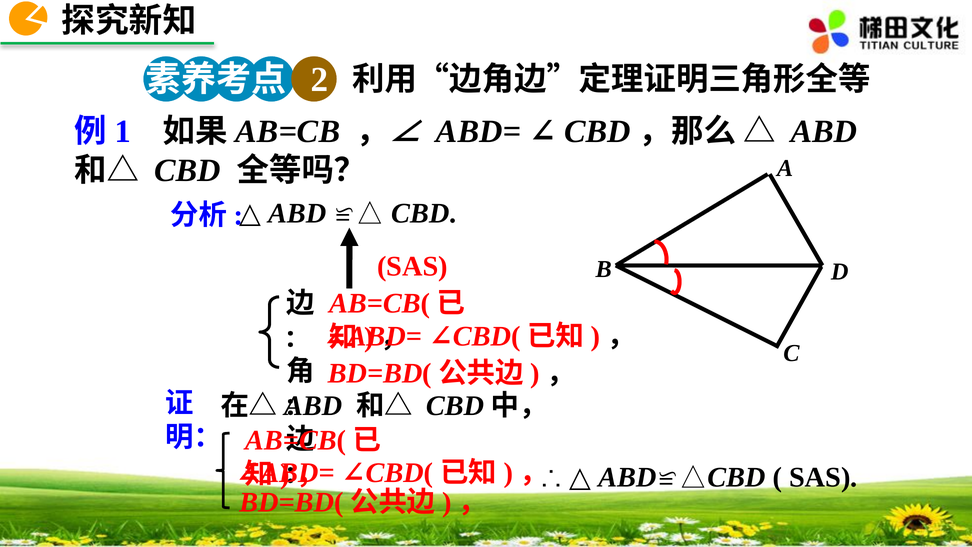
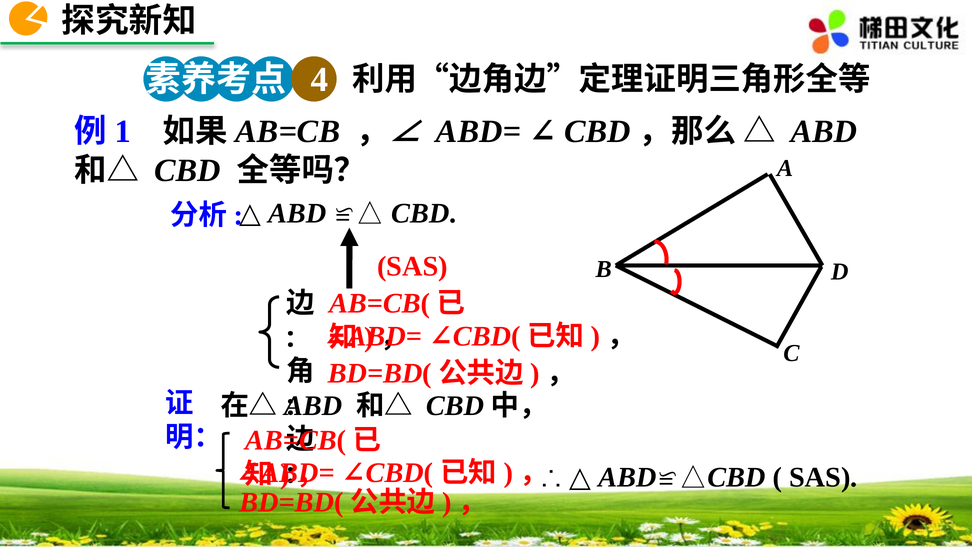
2: 2 -> 4 (320, 80)
